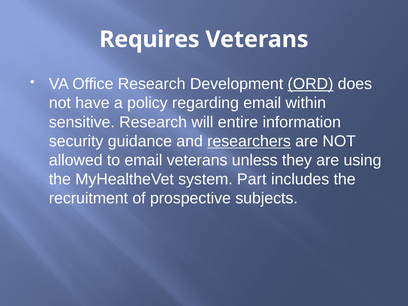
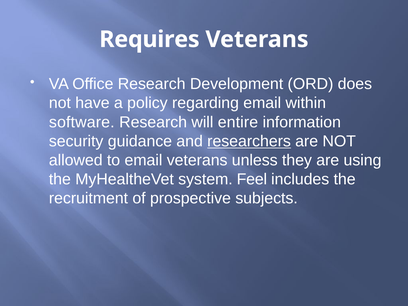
ORD underline: present -> none (310, 84)
sensitive: sensitive -> software (82, 122)
Part: Part -> Feel (252, 179)
